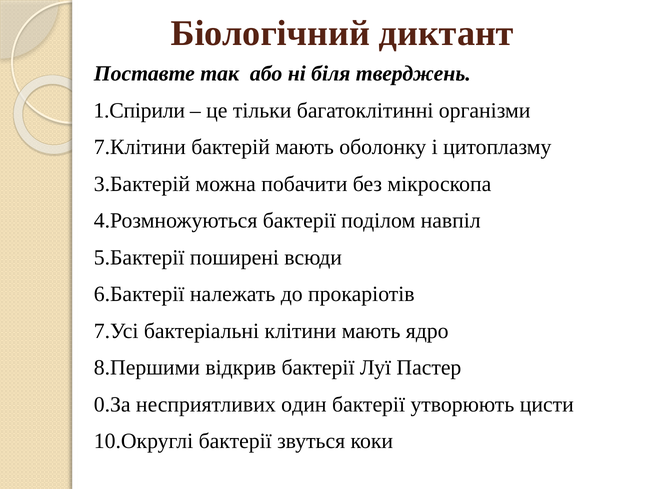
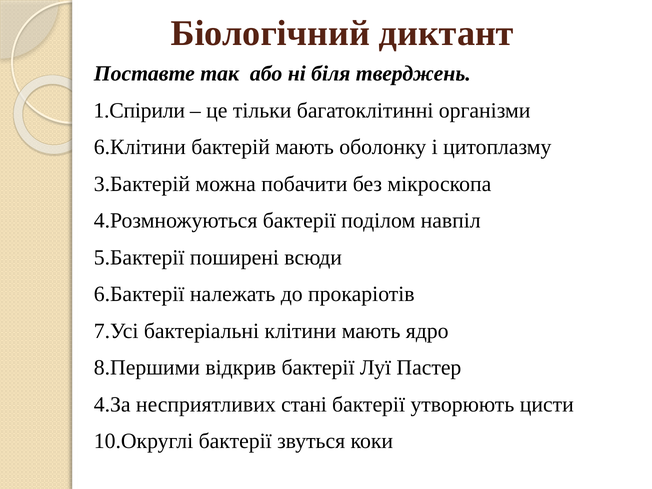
7.Клітини: 7.Клітини -> 6.Клітини (140, 147)
0.За: 0.За -> 4.За (112, 404)
один: один -> стані (304, 404)
